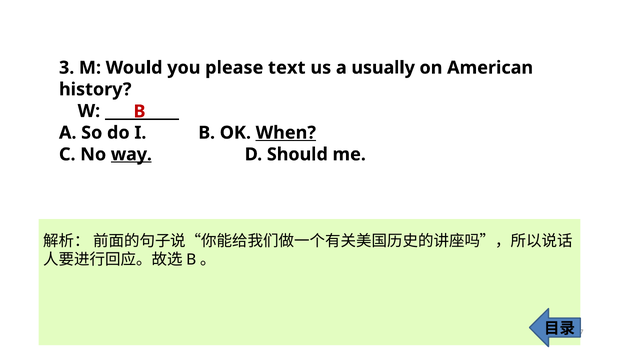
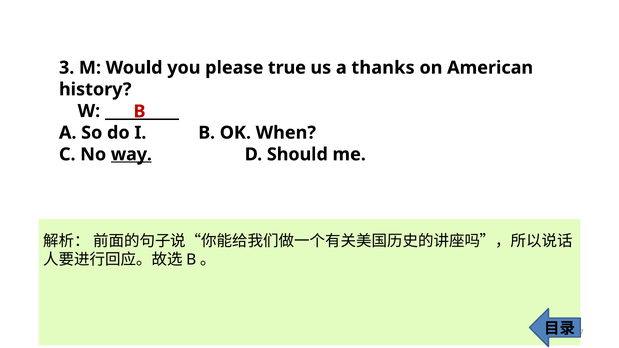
text: text -> true (287, 68)
usually: usually -> thanks (383, 68)
When underline: present -> none (286, 133)
